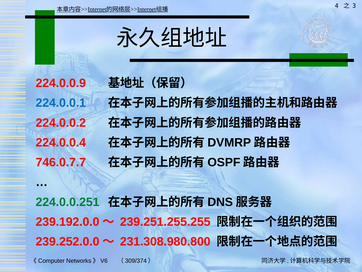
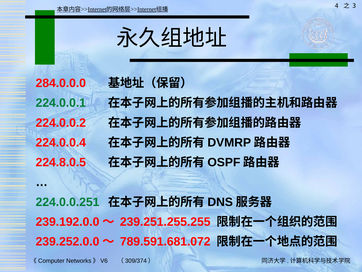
224.0.0.9: 224.0.0.9 -> 284.0.0.0 (61, 83)
224.0.0.1 colour: blue -> green (61, 103)
746.0.7.7: 746.0.7.7 -> 224.8.0.5 (61, 162)
231.308.980.800: 231.308.980.800 -> 789.591.681.072 (165, 241)
